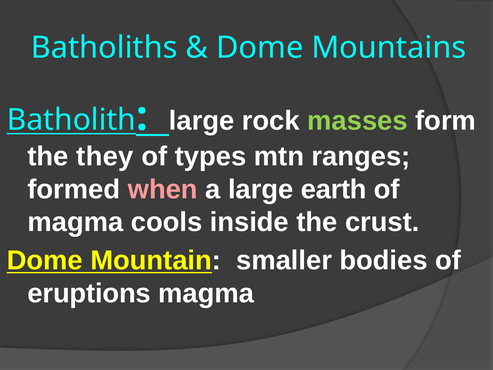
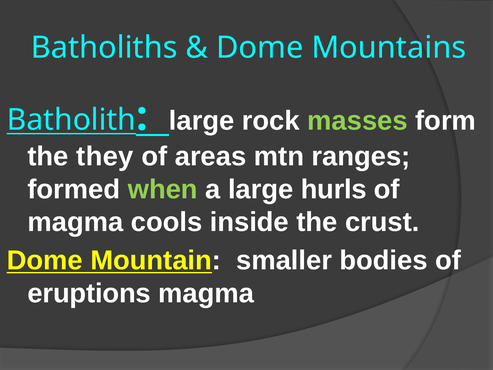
types: types -> areas (211, 156)
when colour: pink -> light green (163, 189)
earth: earth -> hurls (334, 189)
